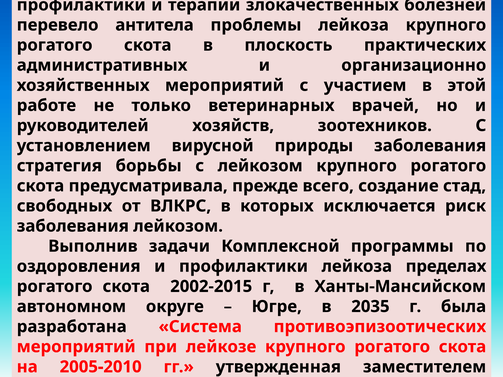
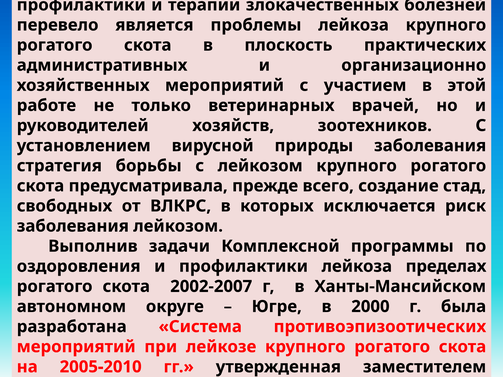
антитела: антитела -> является (154, 25)
2002-2015: 2002-2015 -> 2002-2007 (211, 287)
2035: 2035 -> 2000 (370, 307)
